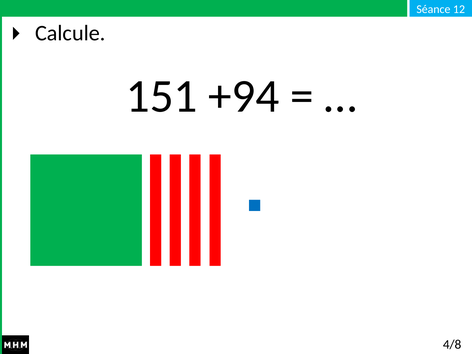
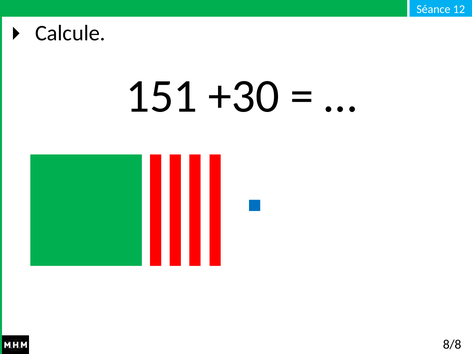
+94: +94 -> +30 (244, 96)
4/8: 4/8 -> 8/8 (452, 344)
